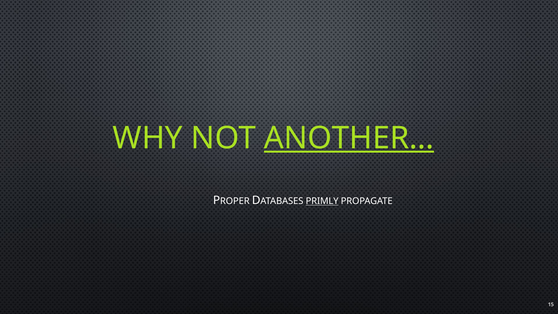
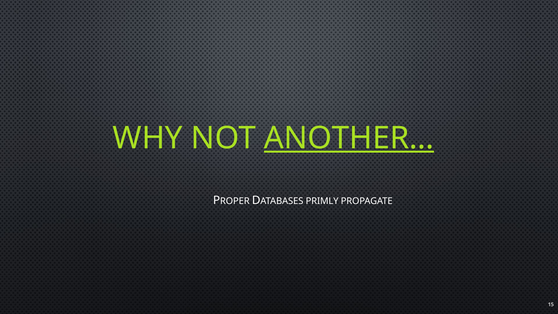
PRIMLY underline: present -> none (322, 201)
